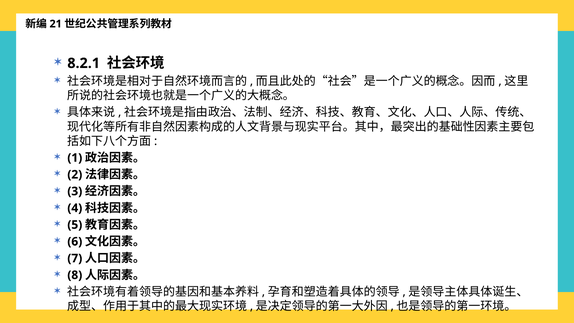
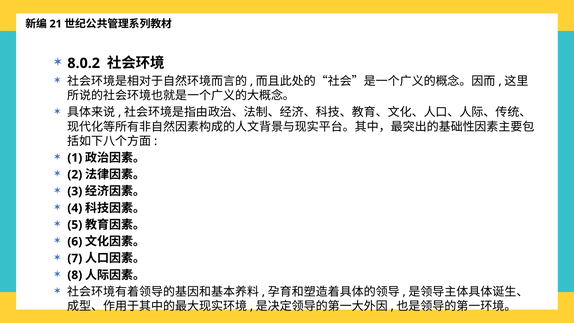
8.2.1: 8.2.1 -> 8.0.2 (84, 63)
